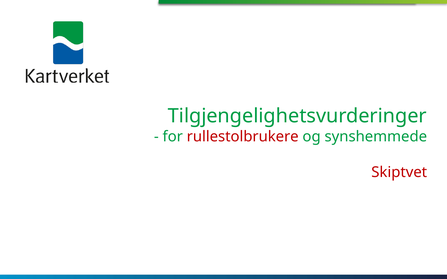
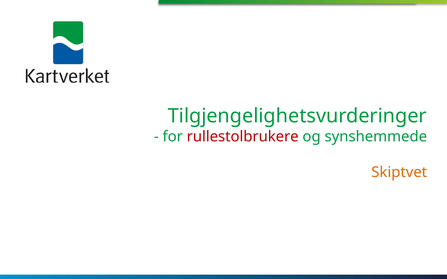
Skiptvet colour: red -> orange (399, 172)
